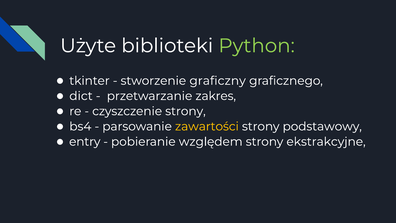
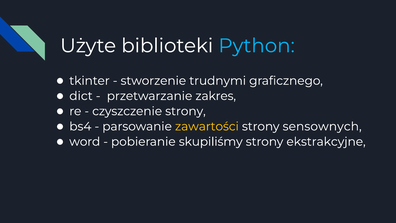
Python colour: light green -> light blue (257, 46)
graficzny: graficzny -> trudnymi (218, 81)
podstawowy: podstawowy -> sensownych (322, 126)
entry: entry -> word (85, 142)
względem: względem -> skupiliśmy (211, 142)
